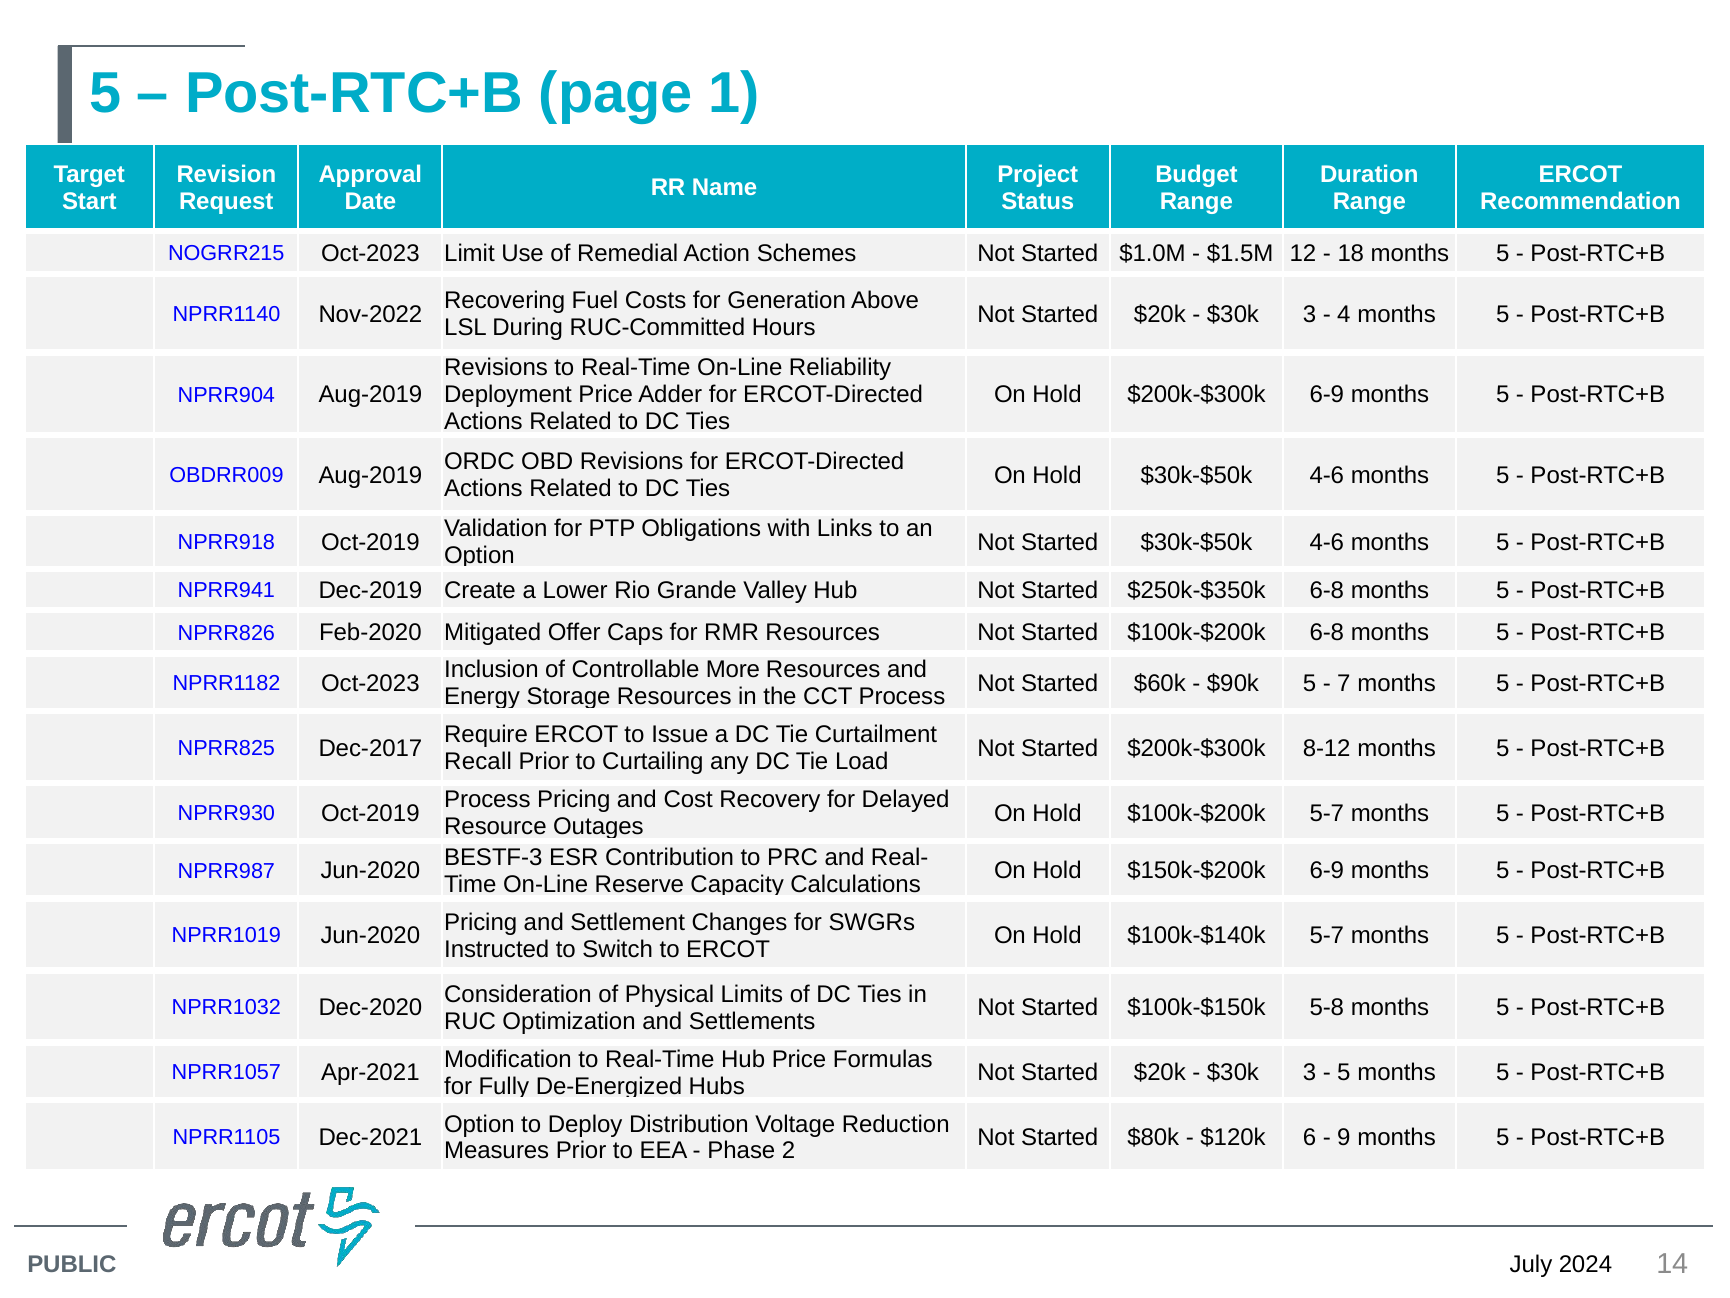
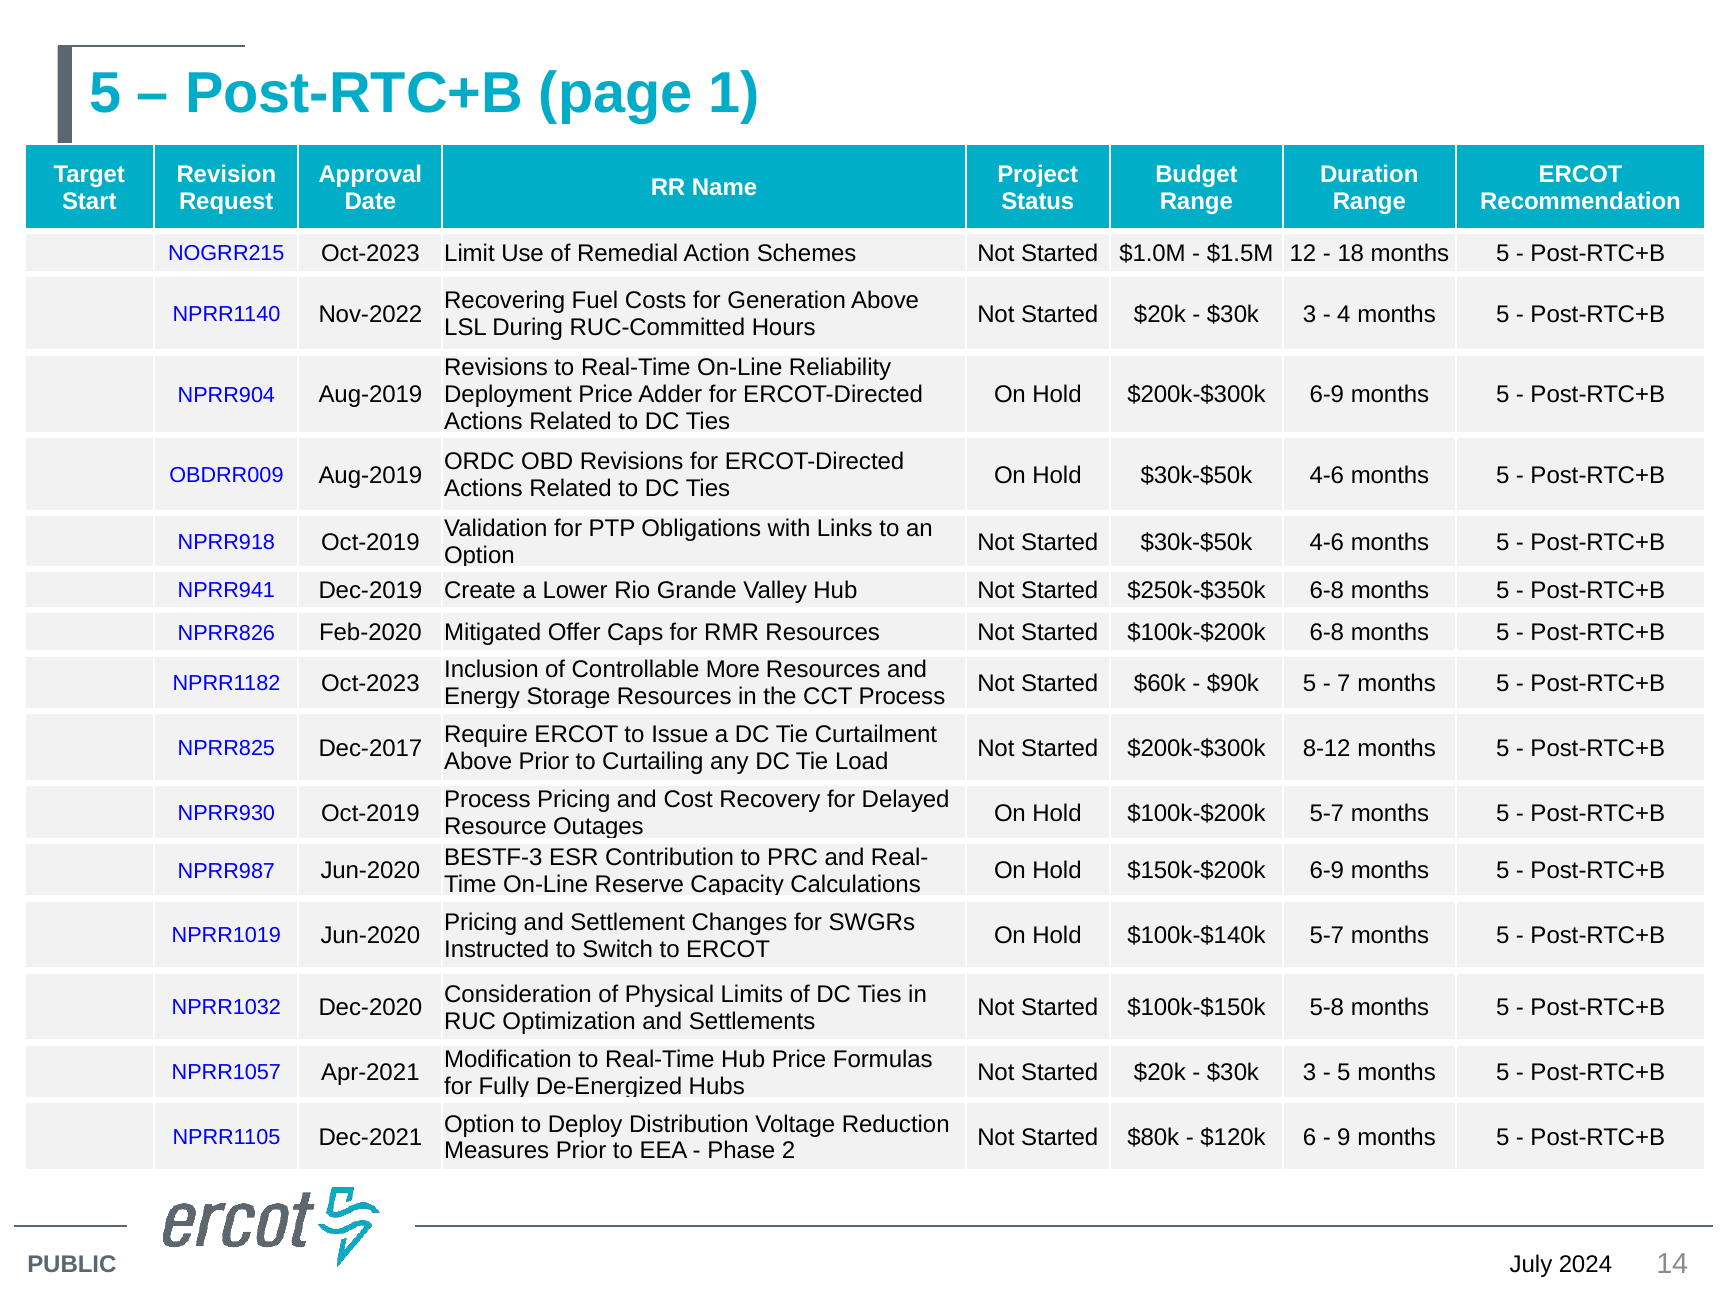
Recall: Recall -> Above (478, 761)
